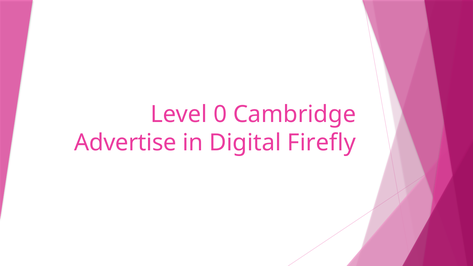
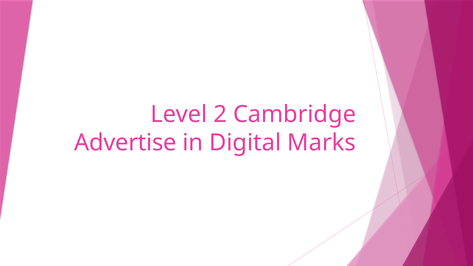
0: 0 -> 2 (220, 114)
Firefly: Firefly -> Marks (322, 143)
